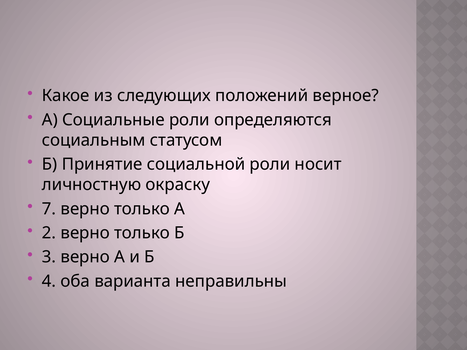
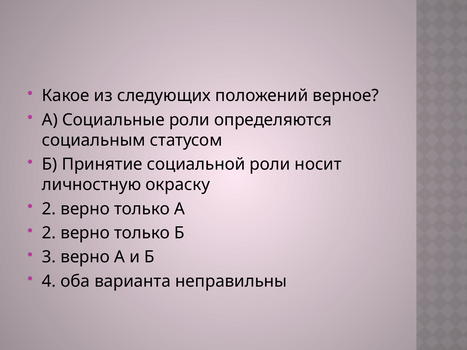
7: 7 -> 2 (49, 209)
